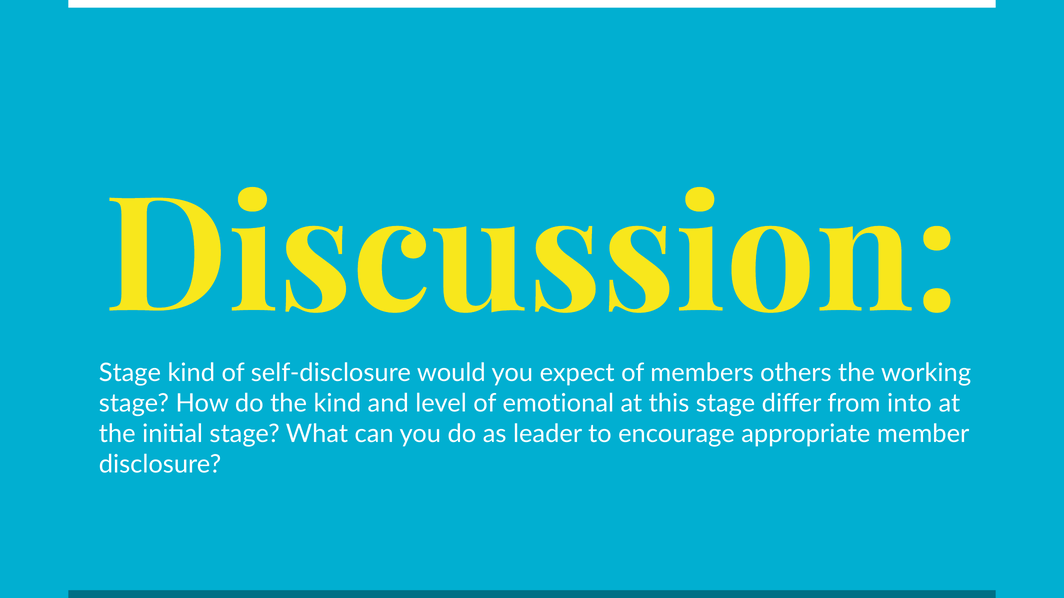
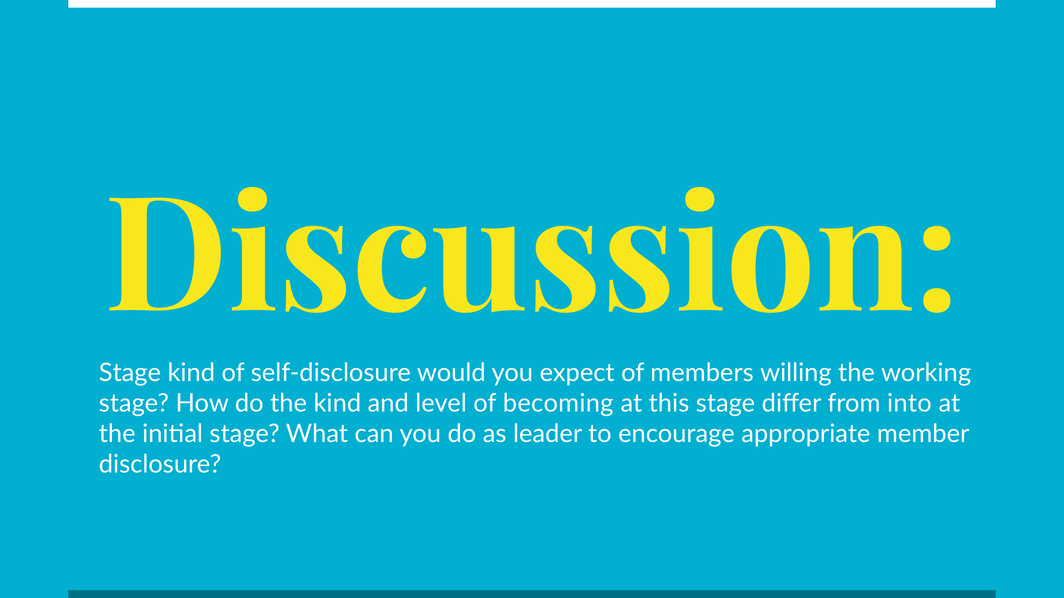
others: others -> willing (796, 373)
emotional: emotional -> becoming (558, 404)
